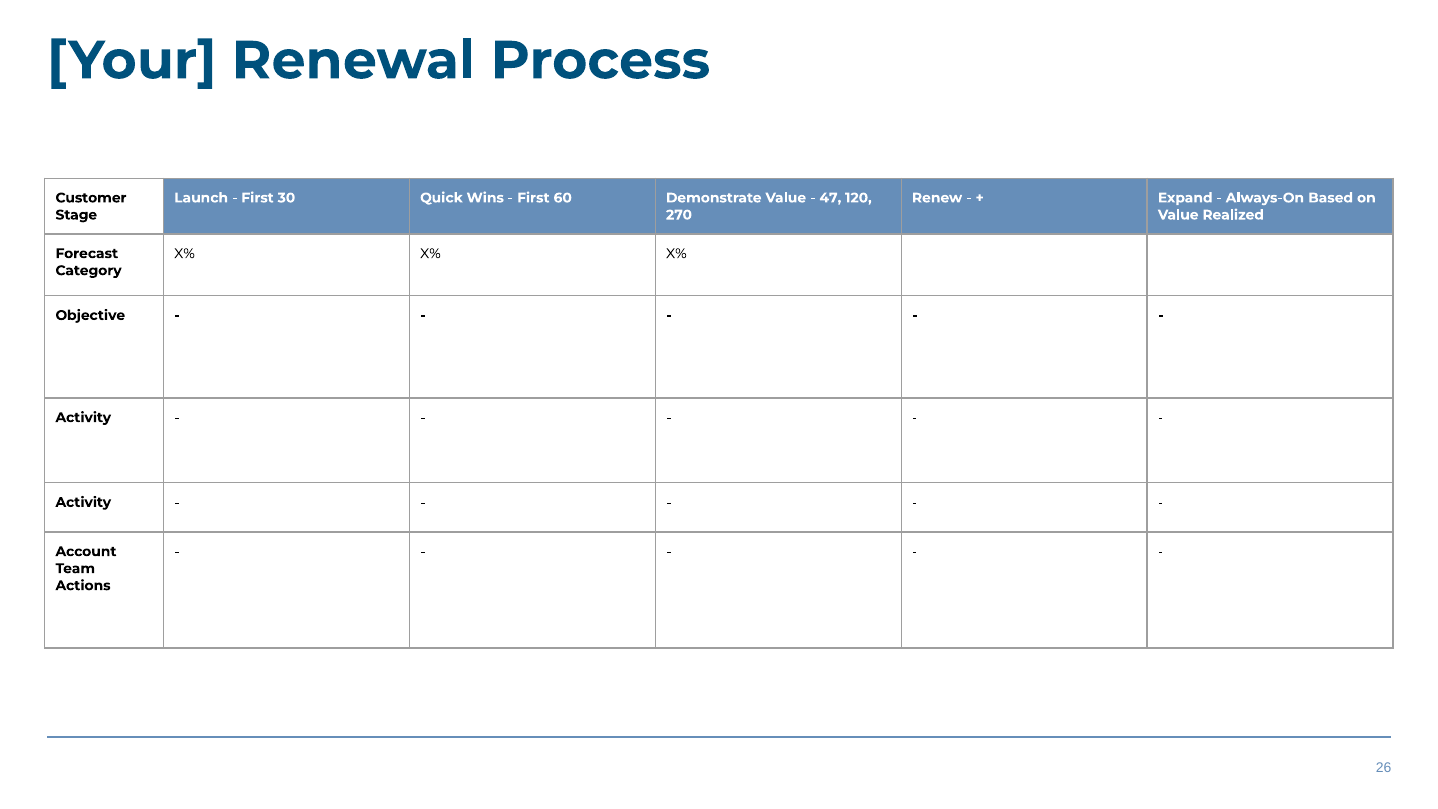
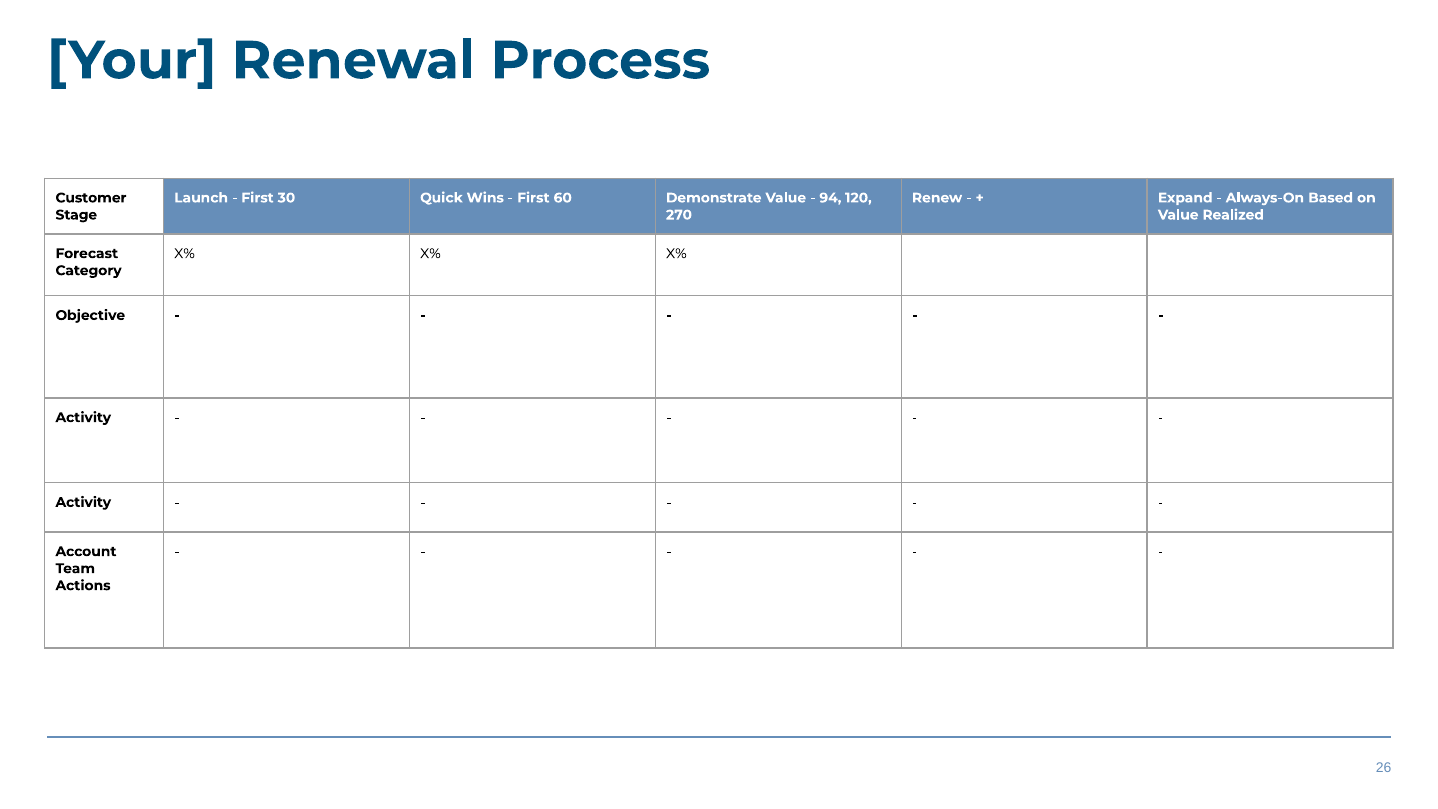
47: 47 -> 94 (830, 198)
